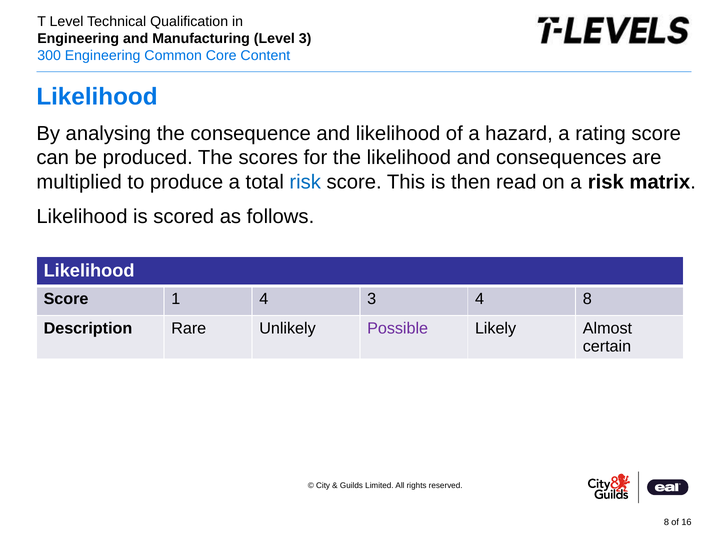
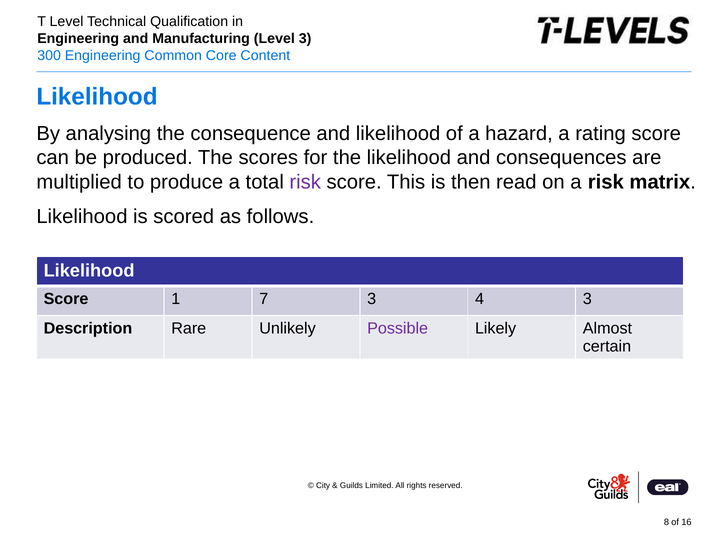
risk colour: blue -> purple (305, 182)
1 4: 4 -> 7 (264, 299)
4 8: 8 -> 3 (587, 299)
